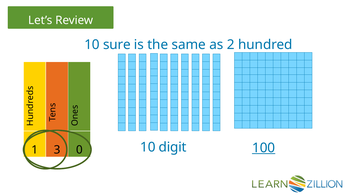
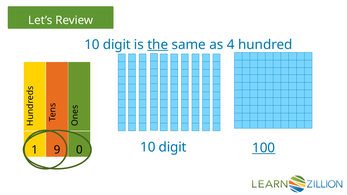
sure: sure -> digit (117, 45)
the underline: none -> present (158, 45)
2: 2 -> 4 (231, 45)
3: 3 -> 9 (57, 150)
